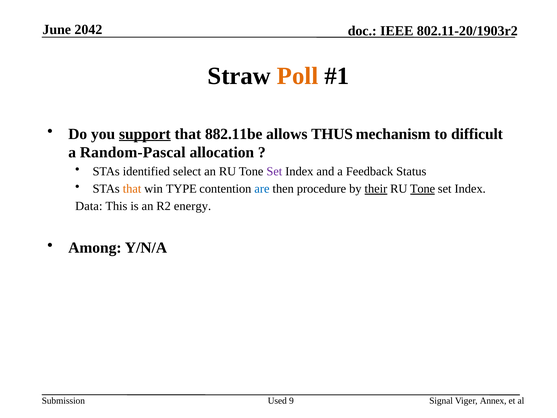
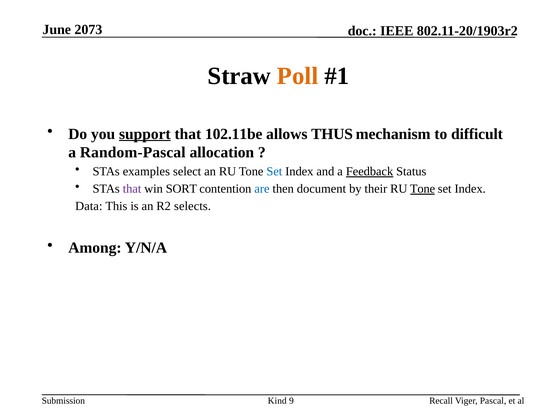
2042: 2042 -> 2073 (88, 30)
882.11be: 882.11be -> 102.11be (234, 134)
identified: identified -> examples (146, 171)
Set colour: purple -> blue (274, 171)
Feedback underline: none -> present (370, 171)
that colour: orange -> purple (132, 189)
TYPE: TYPE -> SORT (181, 189)
procedure: procedure -> document (321, 189)
their underline: present -> none (376, 189)
energy: energy -> selects (192, 206)
Used: Used -> Kind (277, 401)
Signal: Signal -> Recall (441, 401)
Annex: Annex -> Pascal (493, 401)
